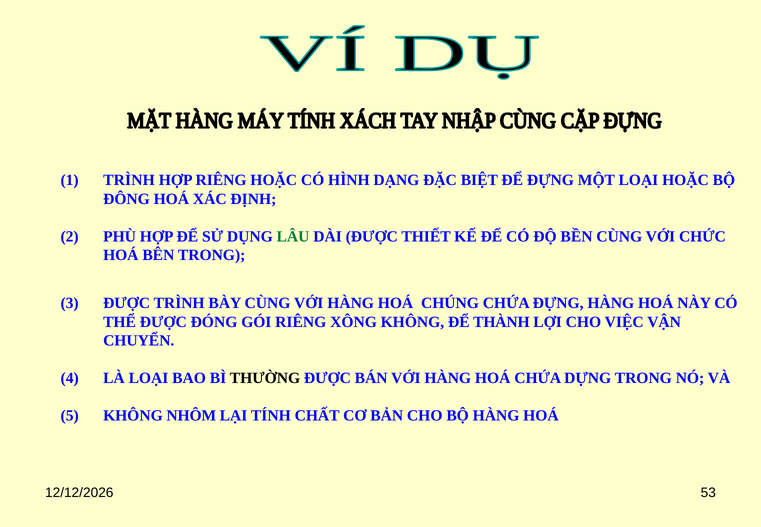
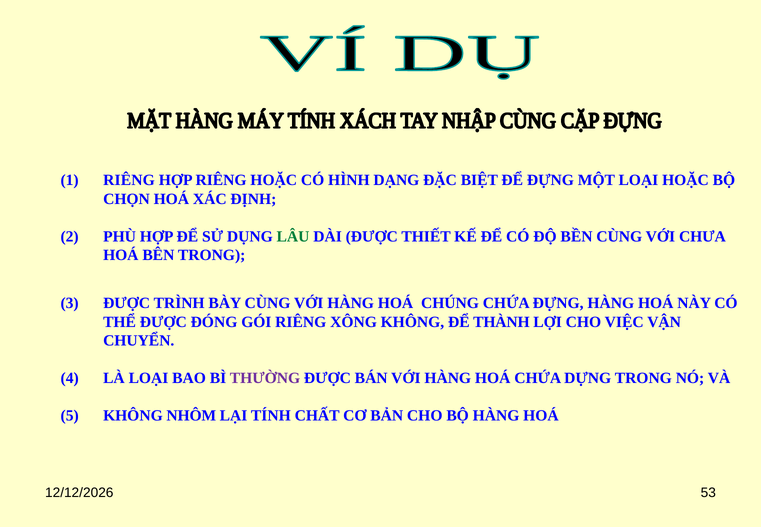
1 TRÌNH: TRÌNH -> RIÊNG (129, 180)
ĐÔNG: ĐÔNG -> CHỌN (126, 199)
CHỨC: CHỨC -> CHƯA (702, 236)
THƯỜNG colour: black -> purple (265, 378)
